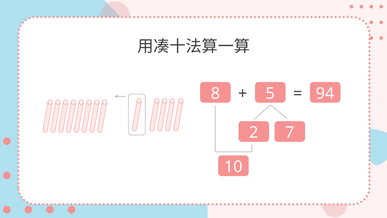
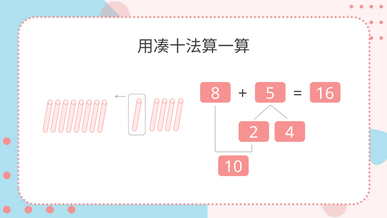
94: 94 -> 16 (325, 93)
7: 7 -> 4 (290, 132)
